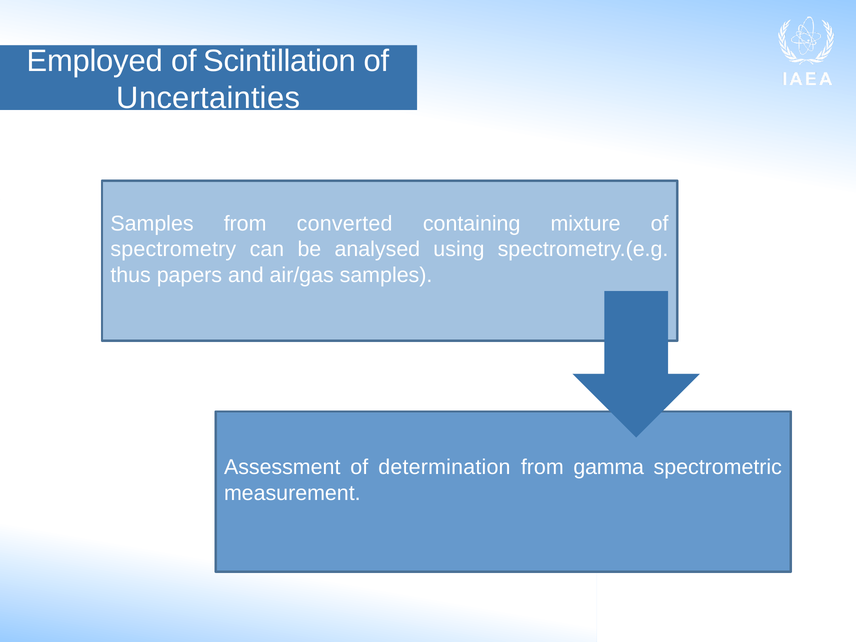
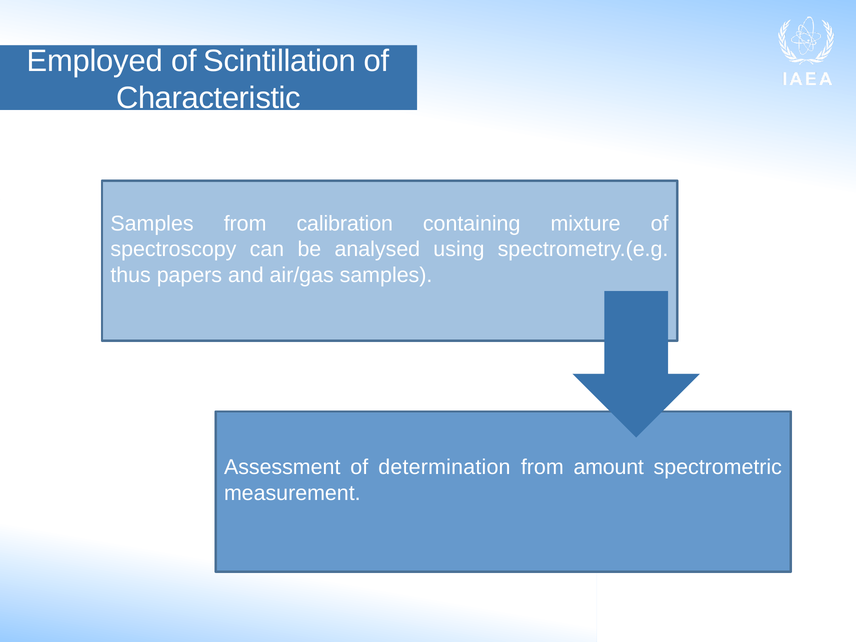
Uncertainties: Uncertainties -> Characteristic (209, 98)
converted: converted -> calibration (345, 224)
spectrometry: spectrometry -> spectroscopy (173, 249)
gamma: gamma -> amount (609, 467)
